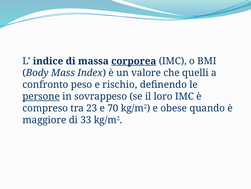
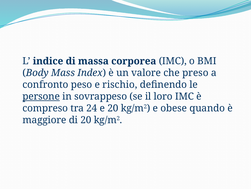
corporea underline: present -> none (134, 61)
quelli: quelli -> preso (195, 73)
23: 23 -> 24 (92, 108)
e 70: 70 -> 20 (113, 108)
di 33: 33 -> 20 (86, 120)
